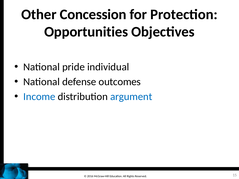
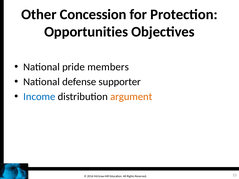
individual: individual -> members (108, 67)
outcomes: outcomes -> supporter (120, 82)
argument colour: blue -> orange (131, 97)
